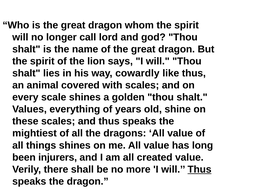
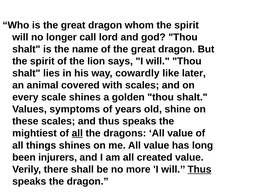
like thus: thus -> later (194, 73)
everything: everything -> symptoms (75, 110)
all underline: none -> present (77, 134)
